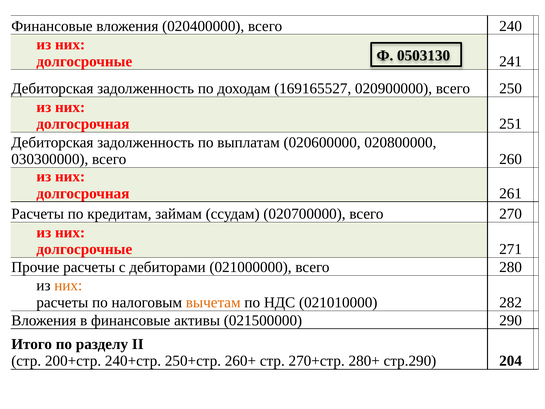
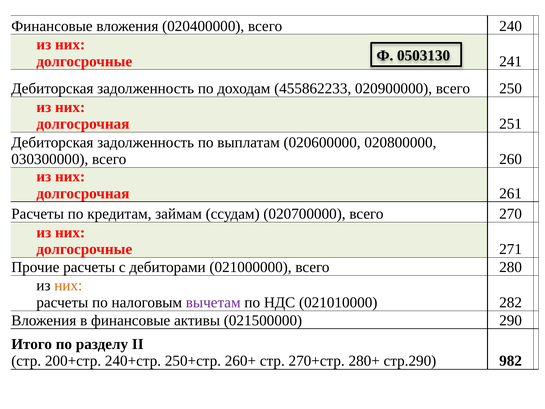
169165527: 169165527 -> 455862233 (313, 89)
вычетам colour: orange -> purple (213, 302)
204: 204 -> 982 (511, 361)
